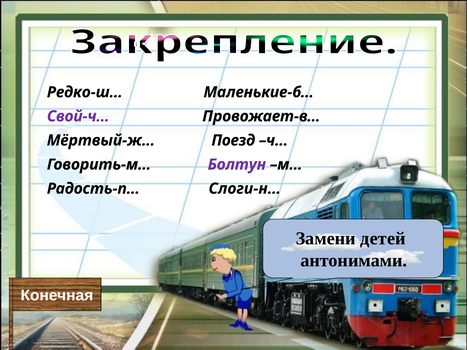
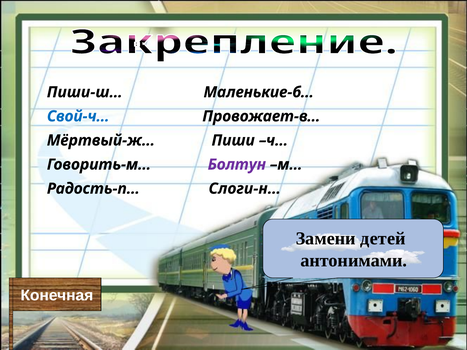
Редко-ш…: Редко-ш… -> Пиши-ш… (85, 92)
Свой-ч… colour: purple -> blue (78, 116)
Поезд: Поезд -> Пиши (233, 140)
